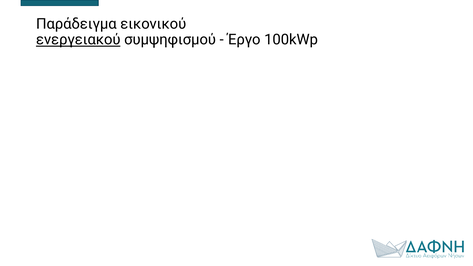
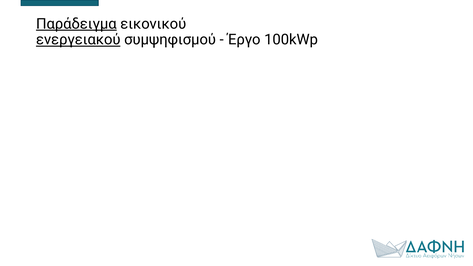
Παράδειγμα underline: none -> present (76, 24)
